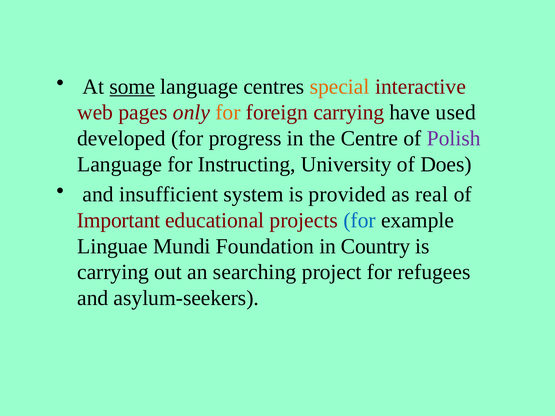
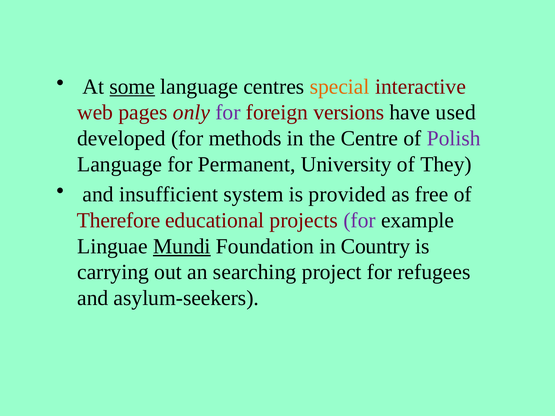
for colour: orange -> purple (228, 113)
foreign carrying: carrying -> versions (349, 113)
progress: progress -> methods (245, 138)
Instructing: Instructing -> Permanent (247, 164)
Does: Does -> They (446, 164)
real: real -> free (432, 195)
Important: Important -> Therefore (119, 221)
for colour: blue -> purple (360, 221)
Mundi underline: none -> present (182, 246)
